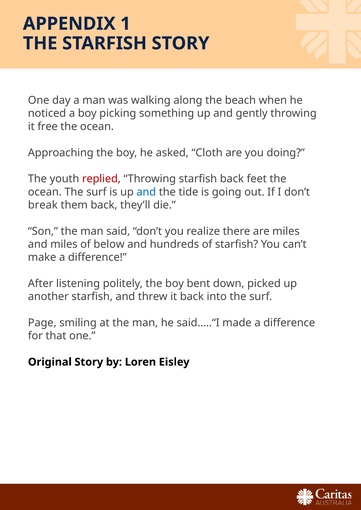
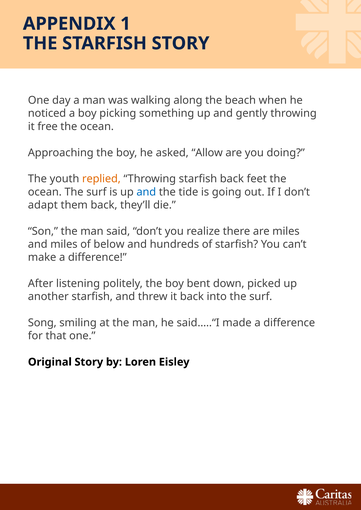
Cloth: Cloth -> Allow (207, 153)
replied colour: red -> orange (101, 179)
break: break -> adapt (43, 205)
Page: Page -> Song (42, 323)
